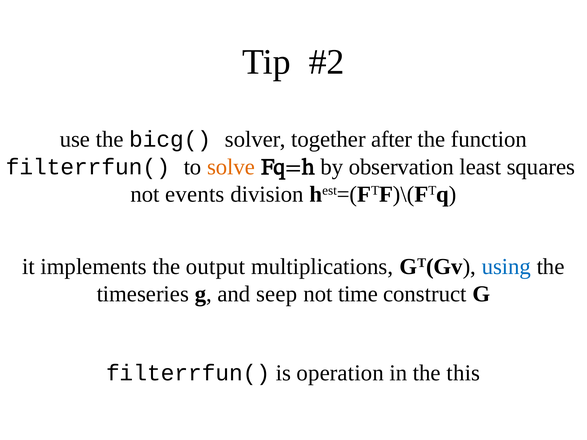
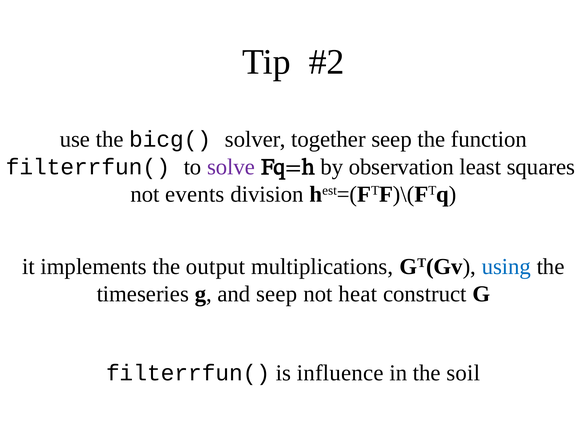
together after: after -> seep (392, 139)
solve colour: orange -> purple (231, 167)
time: time -> heat (358, 294)
operation: operation -> influence (340, 373)
this: this -> soil (463, 373)
